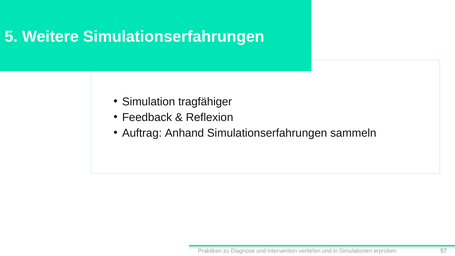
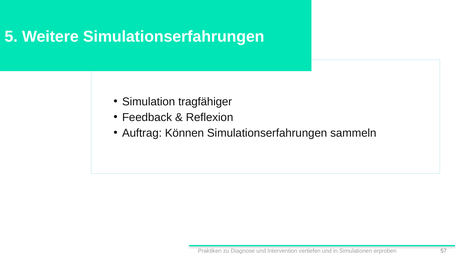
Anhand: Anhand -> Können (184, 133)
